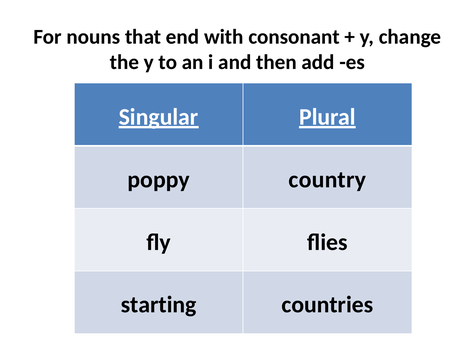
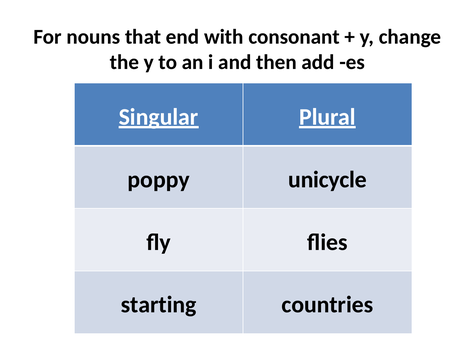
country: country -> unicycle (328, 180)
